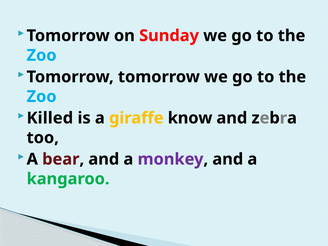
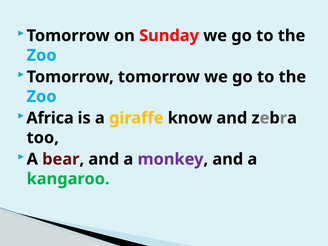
Killed: Killed -> Africa (50, 118)
